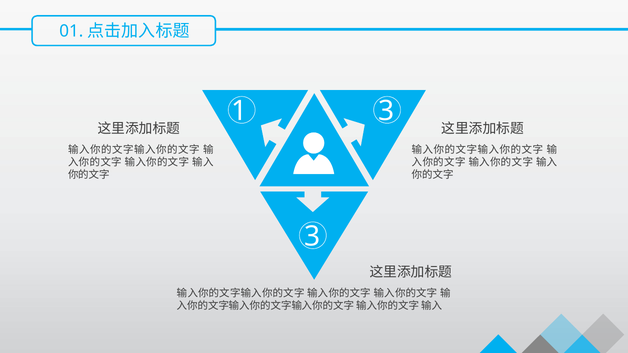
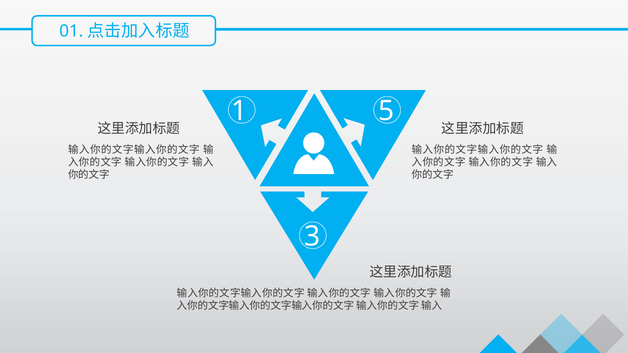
3: 3 -> 5 (386, 111)
